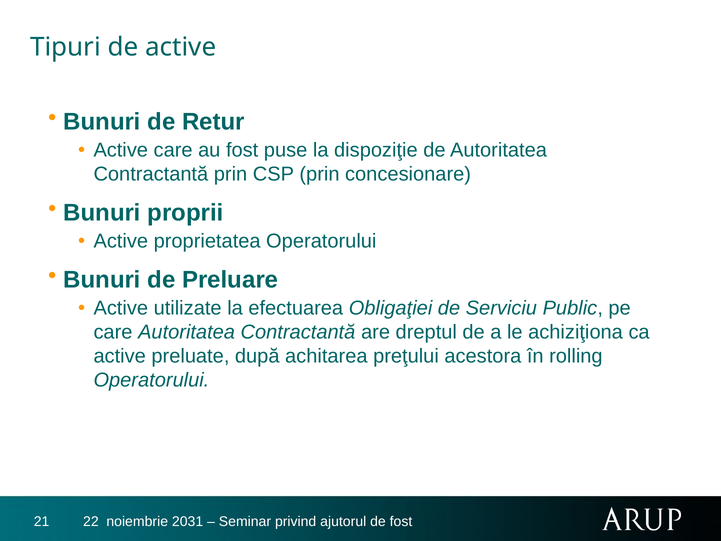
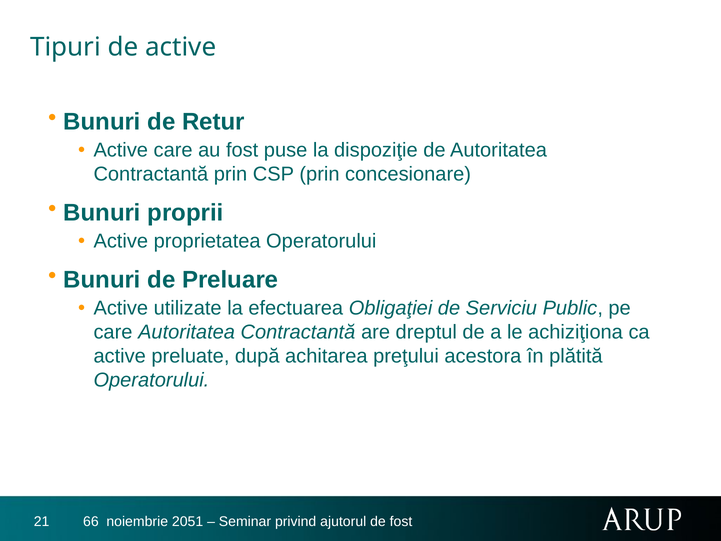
rolling: rolling -> plătită (576, 356)
22: 22 -> 66 (91, 521)
2031: 2031 -> 2051 (188, 521)
